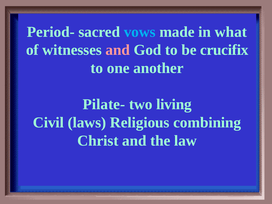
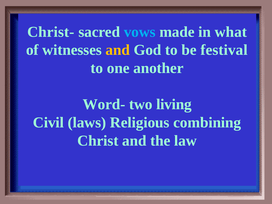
Period-: Period- -> Christ- (51, 32)
and colour: pink -> yellow (118, 50)
crucifix: crucifix -> festival (224, 50)
Pilate-: Pilate- -> Word- (104, 104)
